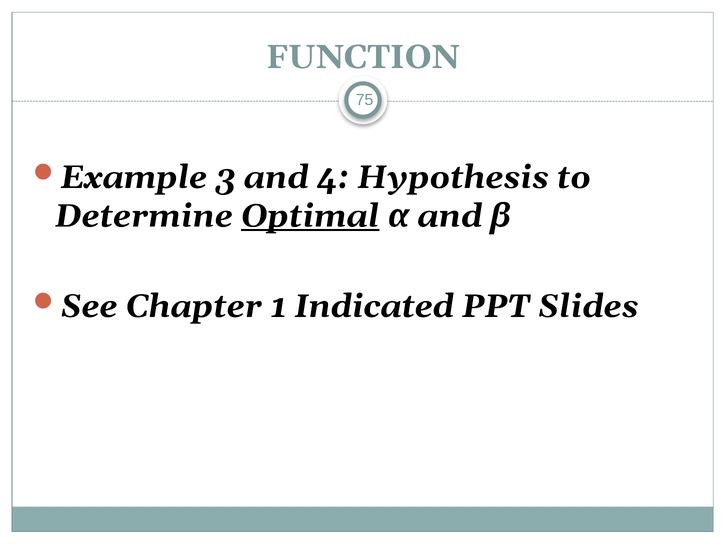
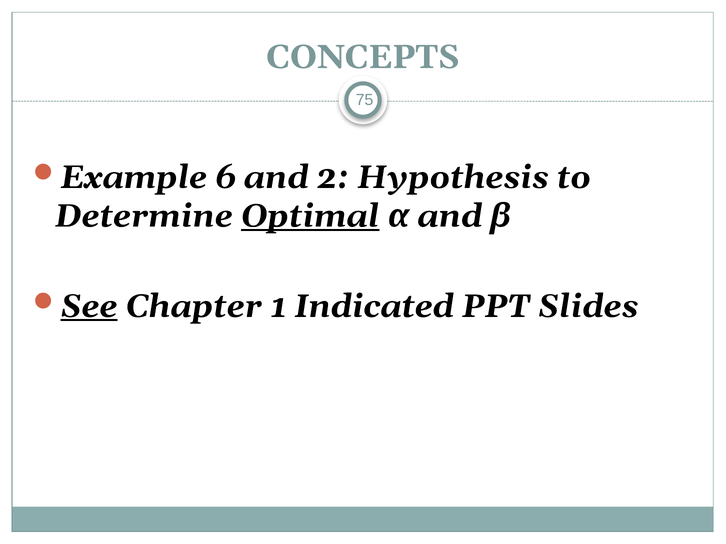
FUNCTION: FUNCTION -> CONCEPTS (363, 57)
3: 3 -> 6 (226, 177)
4: 4 -> 2 (333, 177)
See underline: none -> present (89, 307)
